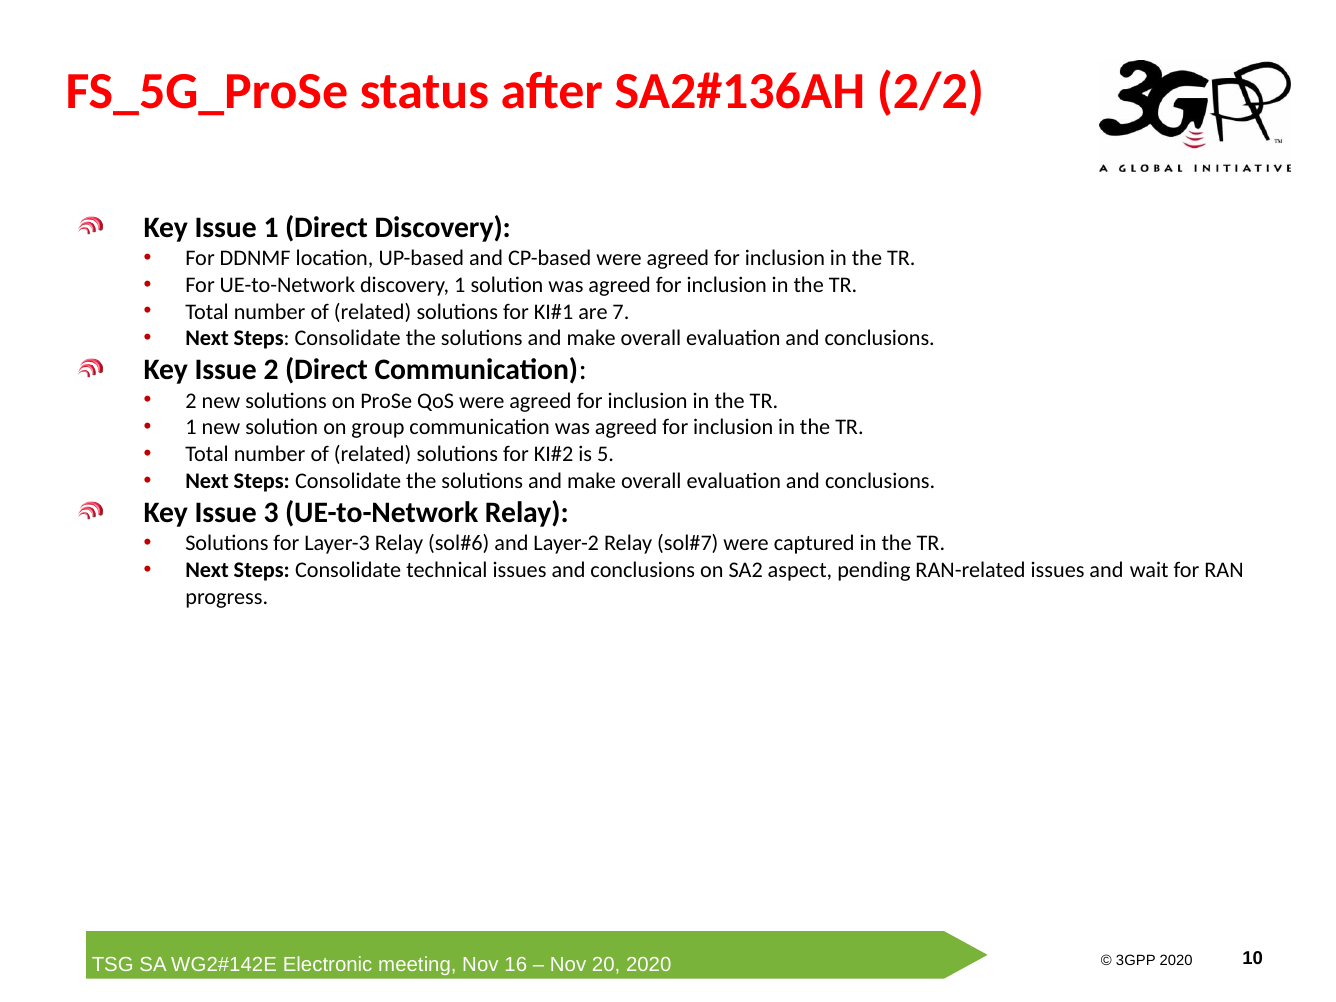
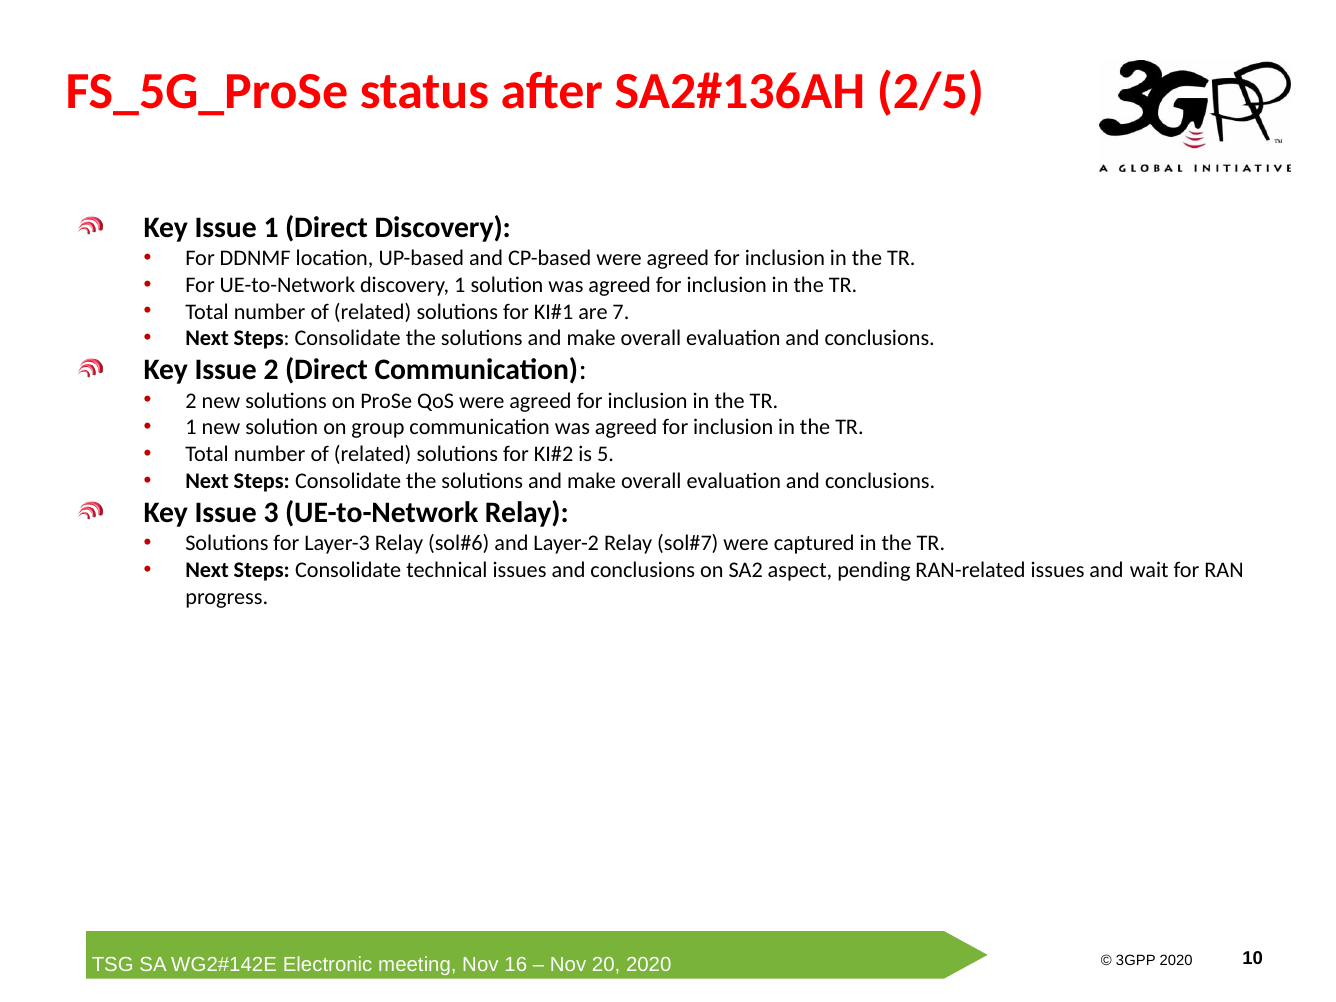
2/2: 2/2 -> 2/5 (930, 92)
